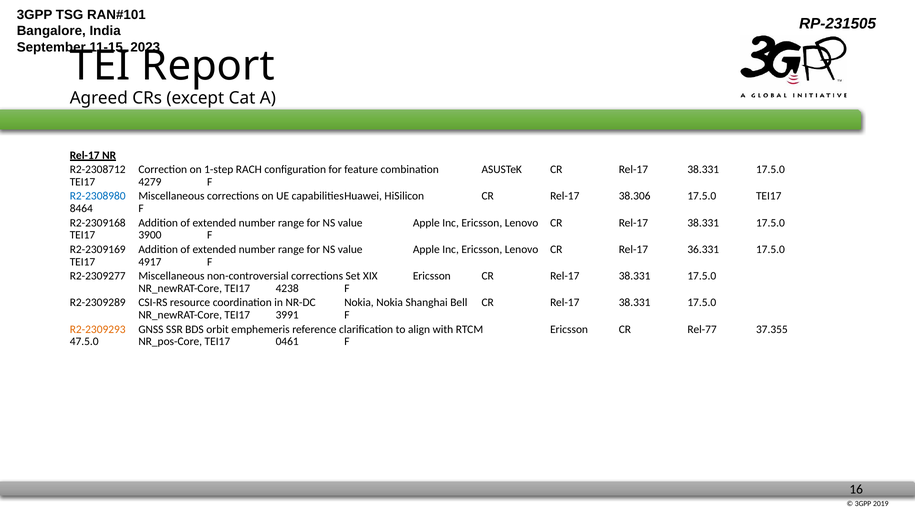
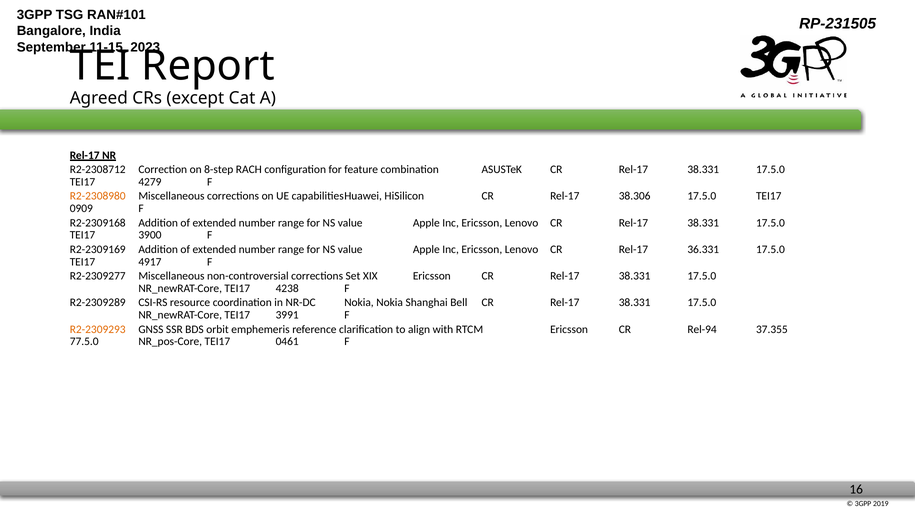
1-step: 1-step -> 8-step (219, 169)
R2-2308980 colour: blue -> orange (98, 196)
8464: 8464 -> 0909 (81, 208)
Rel-77: Rel-77 -> Rel-94 (702, 329)
47.5.0: 47.5.0 -> 77.5.0 (84, 341)
